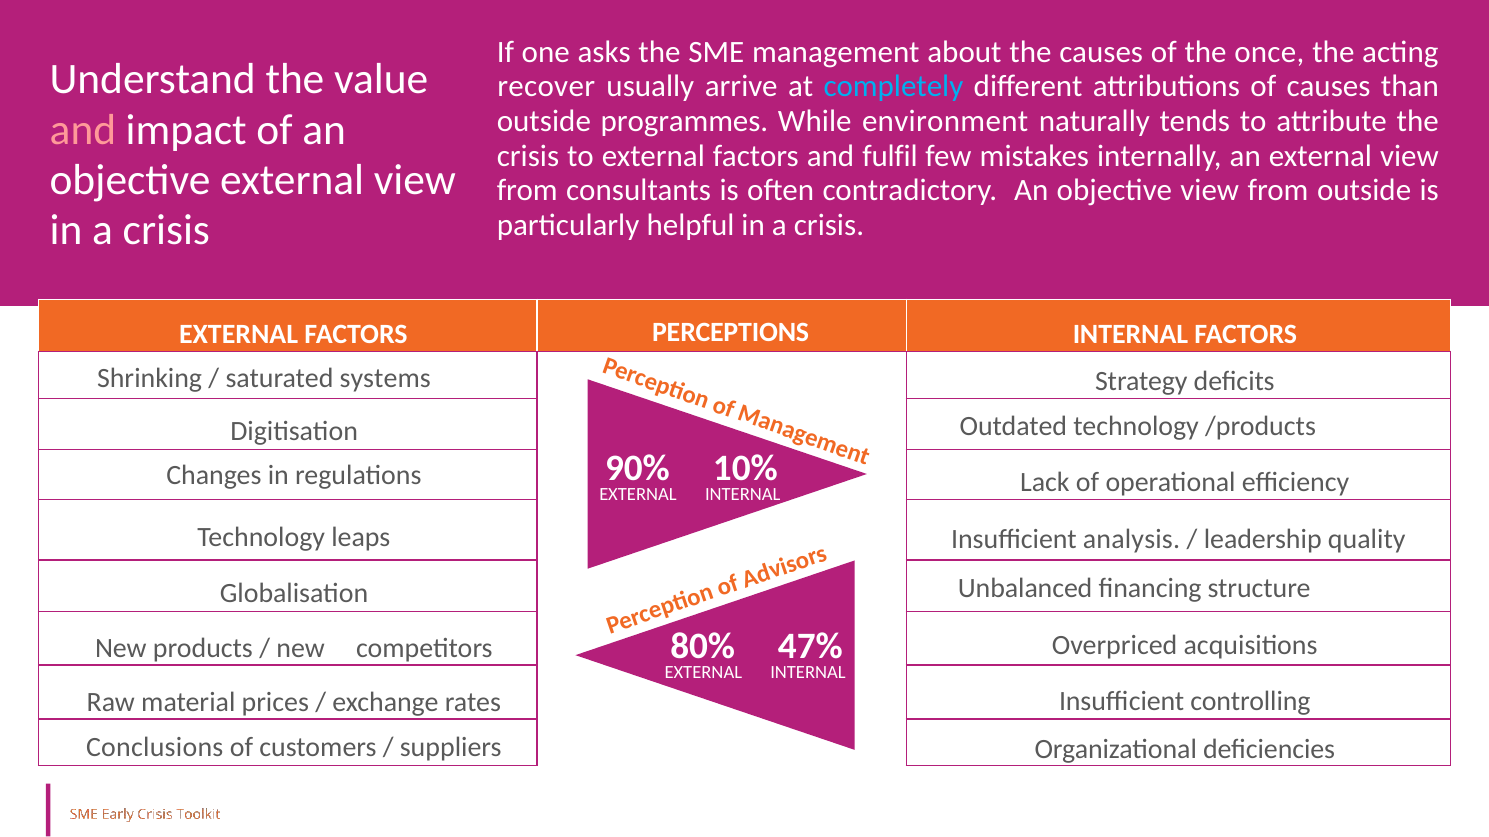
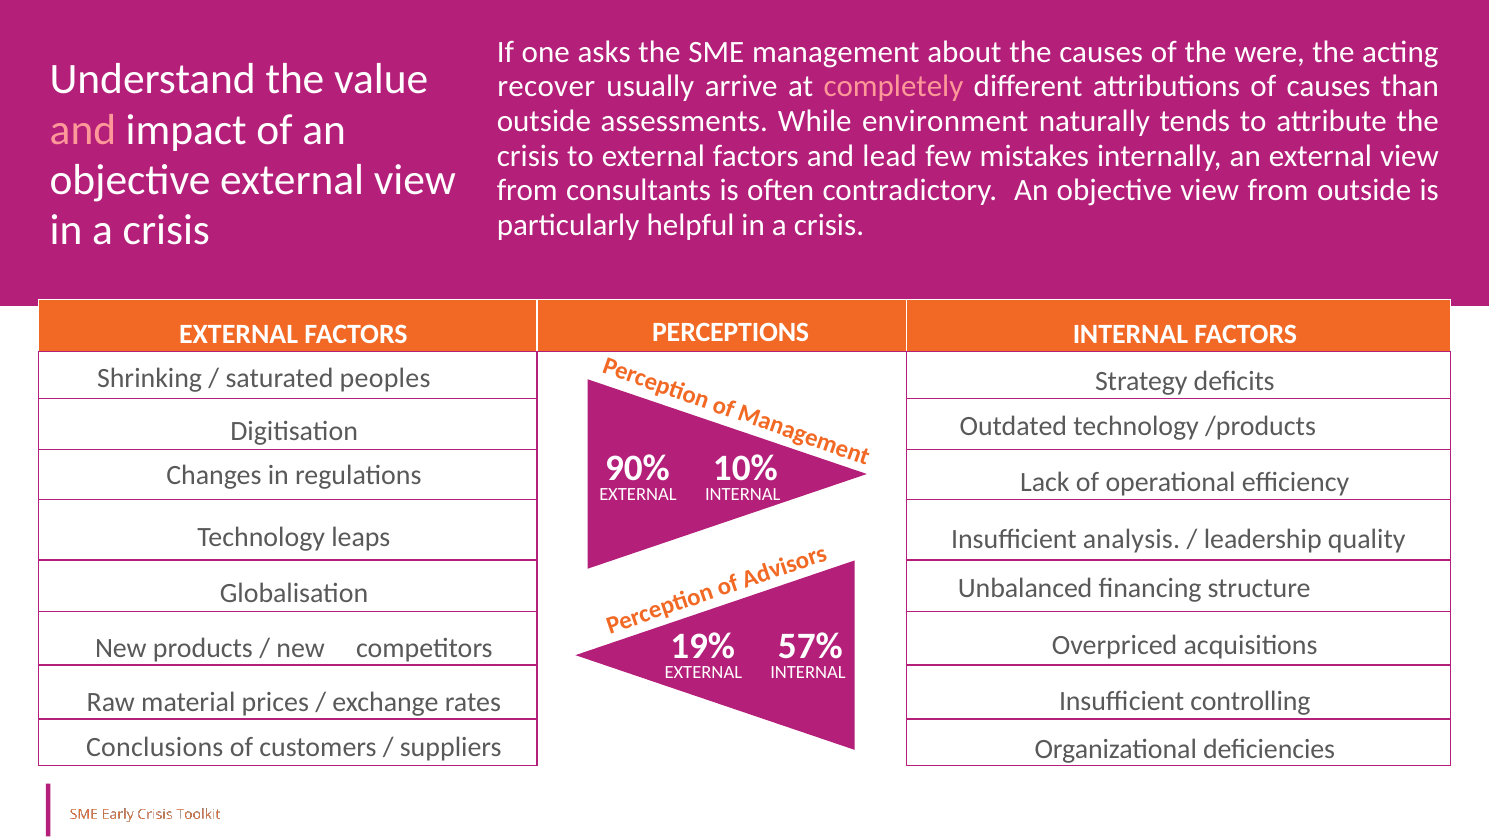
once: once -> were (1270, 52)
completely colour: light blue -> pink (893, 87)
programmes: programmes -> assessments (684, 121)
fulfil: fulfil -> lead (890, 156)
systems: systems -> peoples (385, 379)
80%: 80% -> 19% (703, 646)
47%: 47% -> 57% (810, 646)
